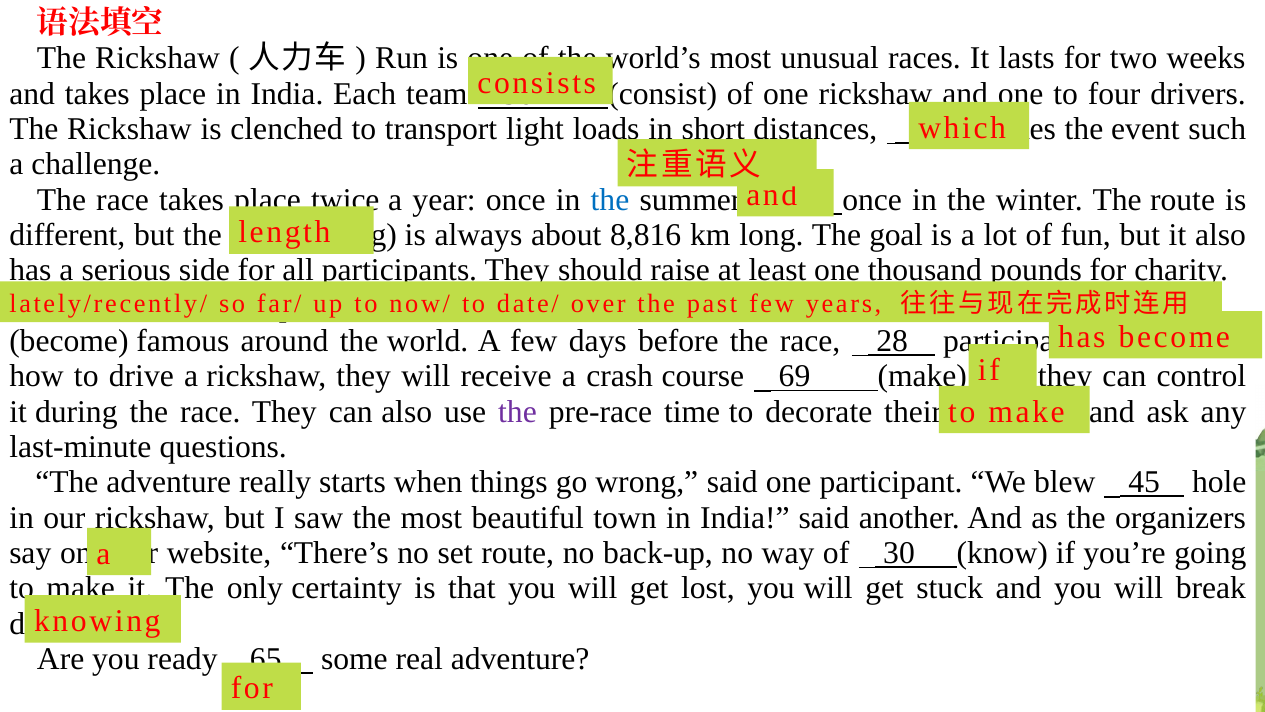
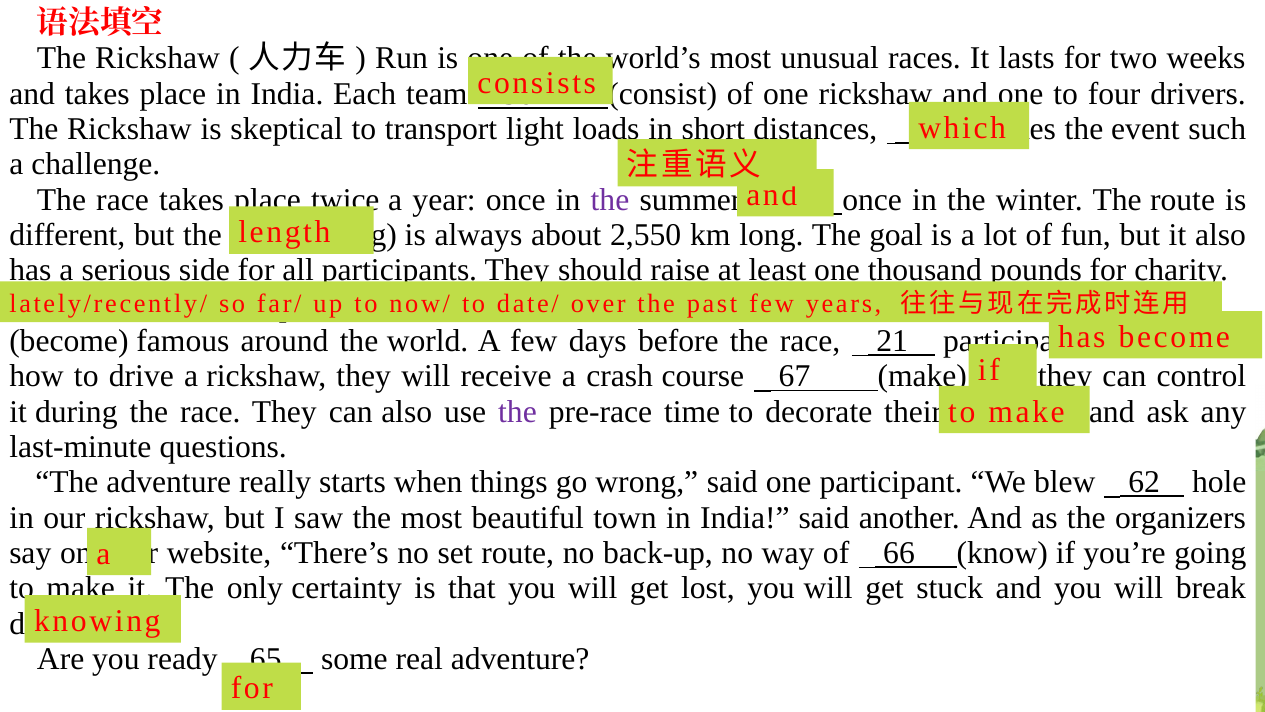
clenched: clenched -> skeptical (287, 129)
the colour: blue -> purple (610, 200)
8,816: 8,816 -> 2,550 (646, 235)
28: 28 -> 21 (892, 341)
69: 69 -> 67 (795, 376)
45: 45 -> 62 (1144, 482)
30: 30 -> 66 (899, 553)
